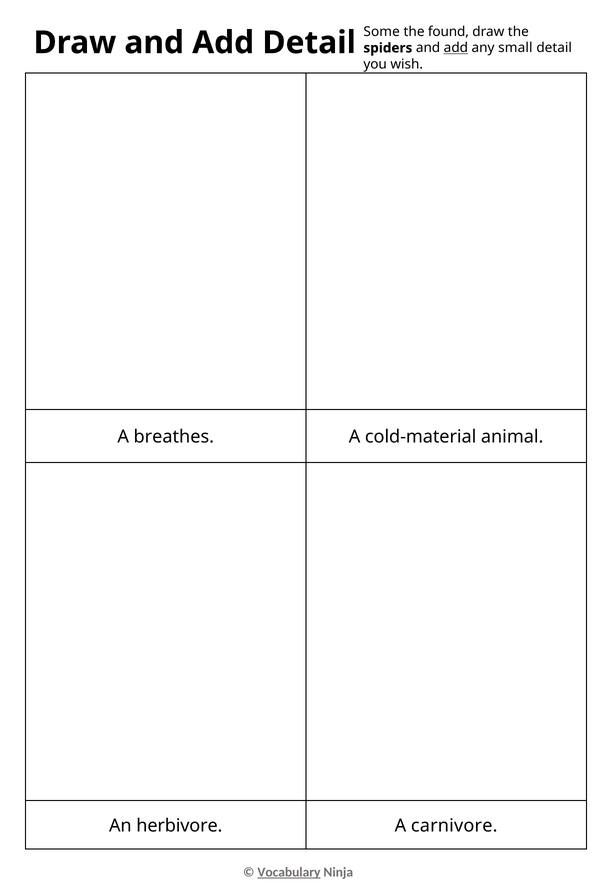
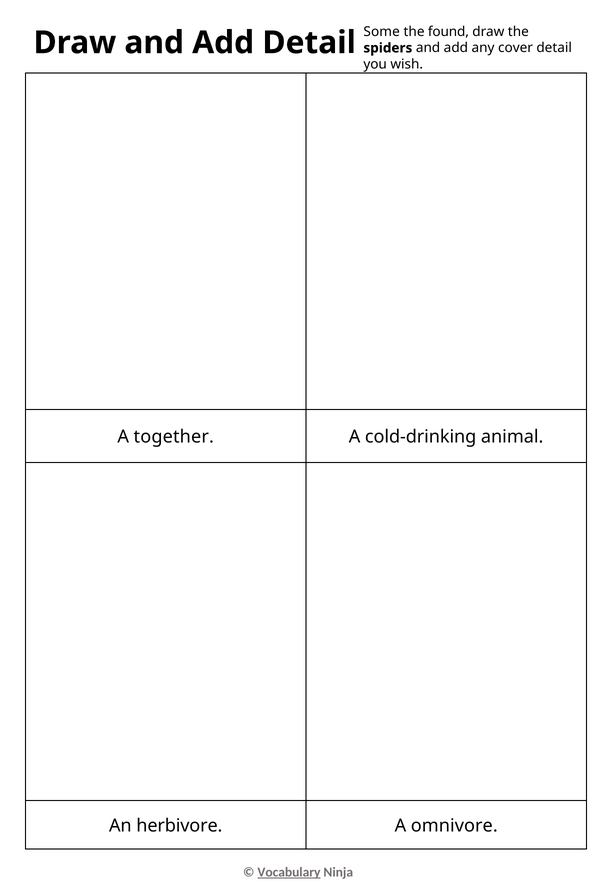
add underline: present -> none (456, 48)
small: small -> cover (515, 48)
breathes: breathes -> together (174, 438)
cold-material: cold-material -> cold-drinking (421, 438)
carnivore: carnivore -> omnivore (454, 827)
